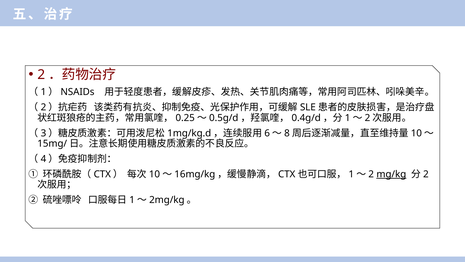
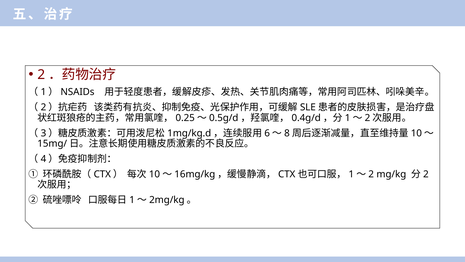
mg/kg underline: present -> none (391, 174)
